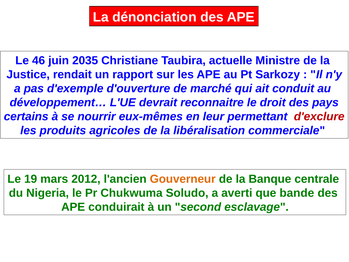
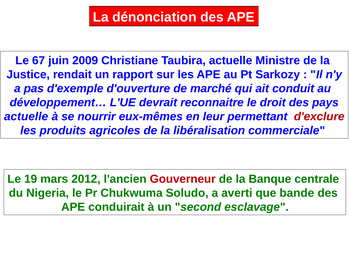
46: 46 -> 67 (39, 61)
2035: 2035 -> 2009 (85, 61)
certains: certains -> actuelle (26, 116)
Gouverneur colour: orange -> red (183, 179)
